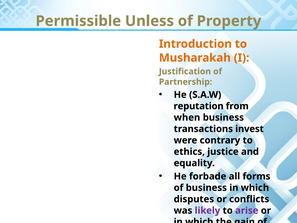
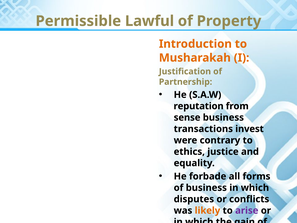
Unless: Unless -> Lawful (150, 21)
when: when -> sense (187, 117)
likely colour: purple -> orange (207, 210)
